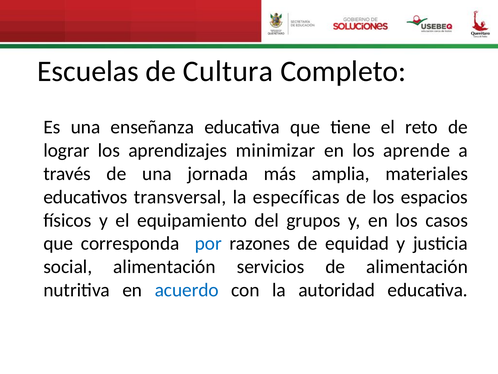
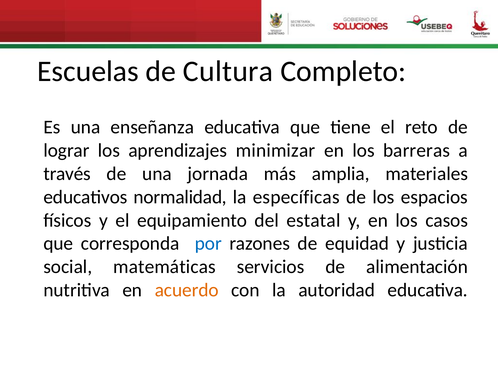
aprende: aprende -> barreras (417, 150)
transversal: transversal -> normalidad (180, 197)
grupos: grupos -> estatal (313, 220)
social alimentación: alimentación -> matemáticas (164, 266)
acuerdo colour: blue -> orange (187, 290)
